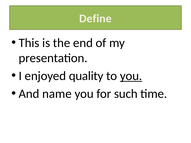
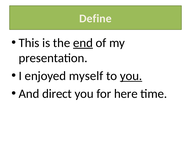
end underline: none -> present (83, 43)
quality: quality -> myself (86, 76)
name: name -> direct (57, 94)
such: such -> here (126, 94)
